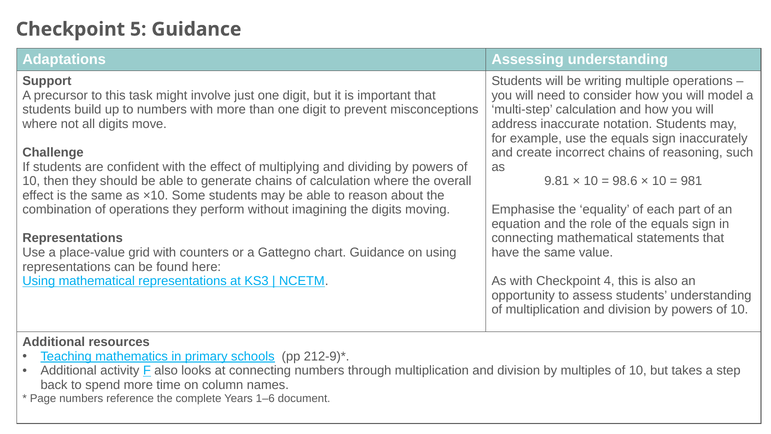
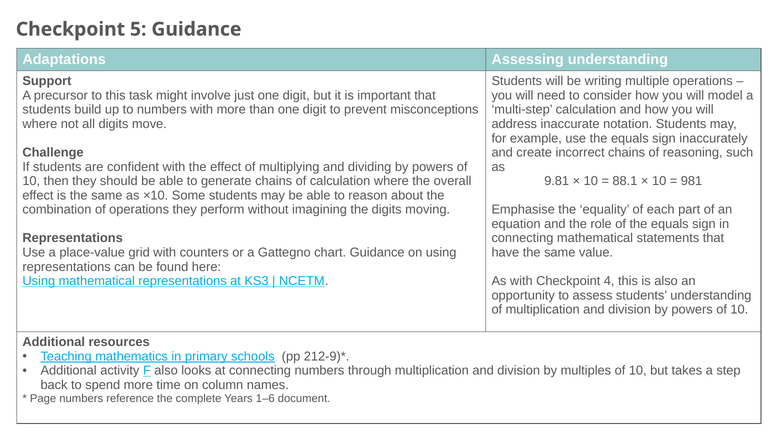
98.6: 98.6 -> 88.1 (625, 181)
